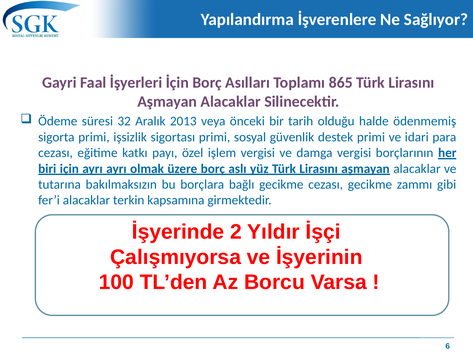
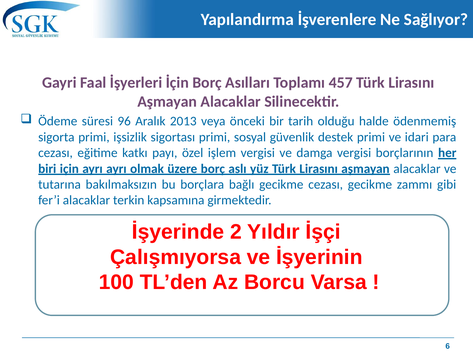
865: 865 -> 457 (341, 83)
32: 32 -> 96 (124, 121)
